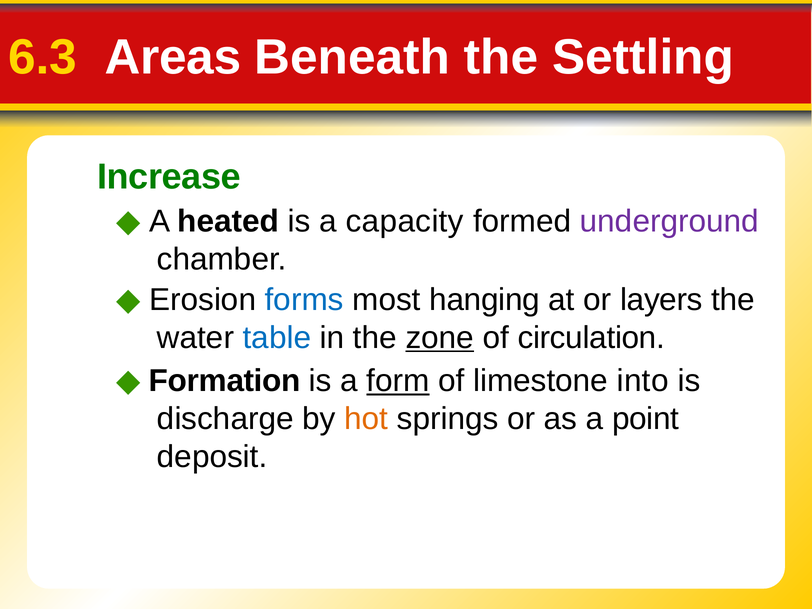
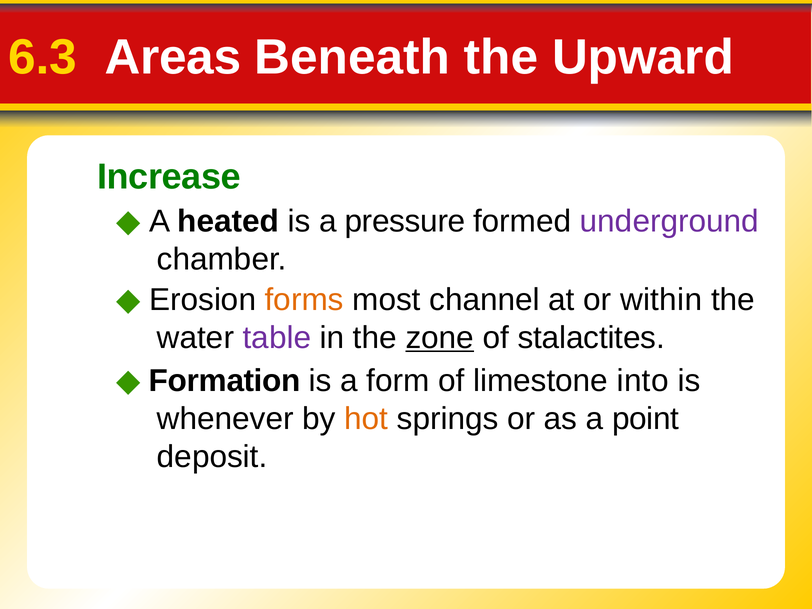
Settling: Settling -> Upward (643, 58)
capacity: capacity -> pressure (405, 221)
forms colour: blue -> orange (304, 300)
hanging: hanging -> channel (484, 300)
layers: layers -> within (661, 300)
table colour: blue -> purple (277, 338)
circulation: circulation -> stalactites (591, 338)
form underline: present -> none (398, 381)
discharge: discharge -> whenever (225, 419)
